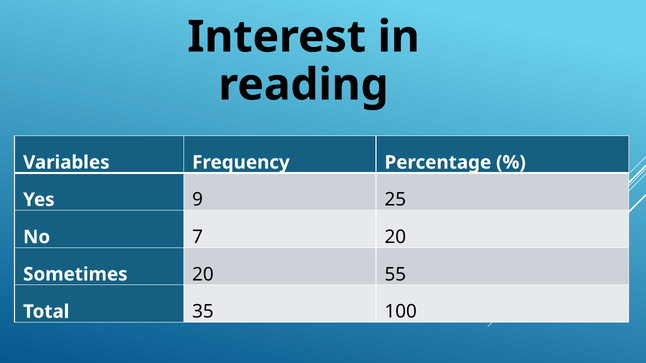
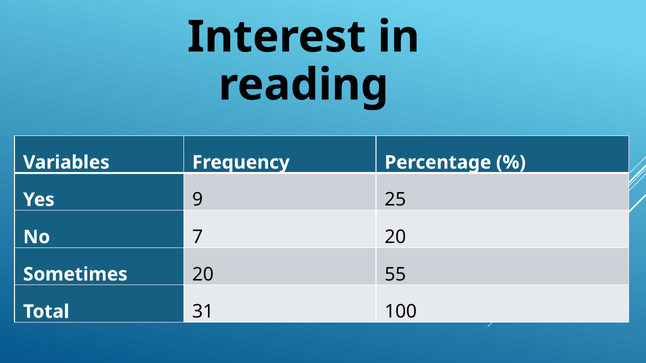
35: 35 -> 31 (203, 312)
